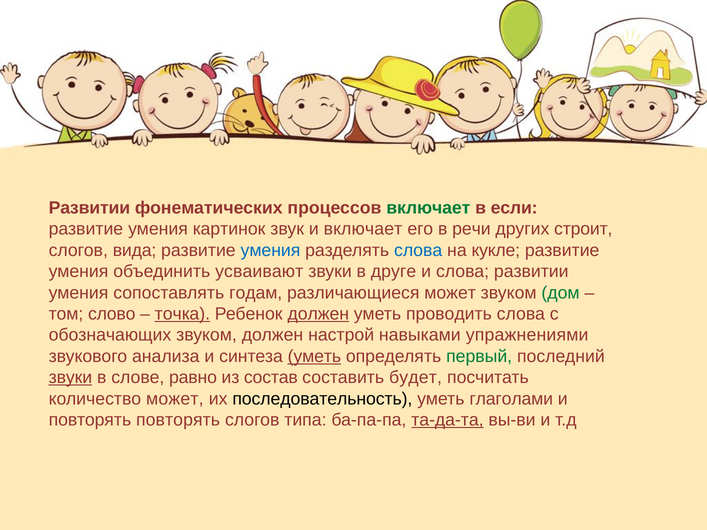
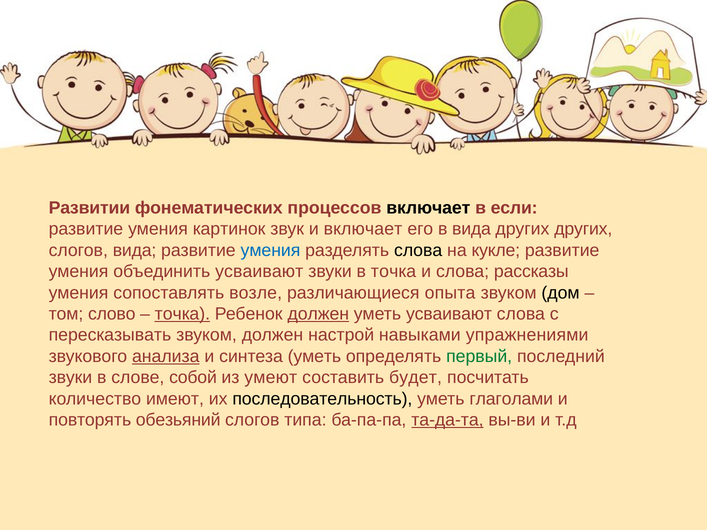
включает colour: green -> black (428, 208)
в речи: речи -> вида (472, 229)
других строит: строит -> других (583, 229)
слова colour: blue -> black (418, 250)
в друге: друге -> точка (394, 272)
слова развитии: развитии -> рассказы (531, 272)
годам: годам -> возле (256, 293)
различающиеся может: может -> опыта (450, 293)
дом colour: green -> black (561, 293)
уметь проводить: проводить -> усваивают (449, 314)
обозначающих: обозначающих -> пересказывать (110, 335)
анализа underline: none -> present (166, 357)
уметь underline: present -> none (314, 357)
звуки underline: present -> none (70, 378)
равно: равно -> собой (193, 378)
состав: состав -> умеют (271, 378)
количество может: может -> имеют (175, 399)
повторять повторять: повторять -> обезьяний (178, 420)
